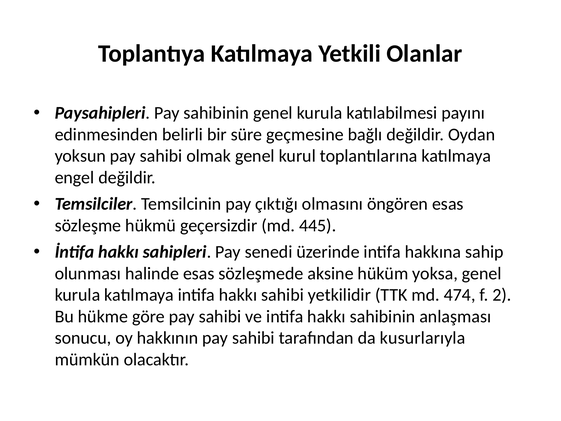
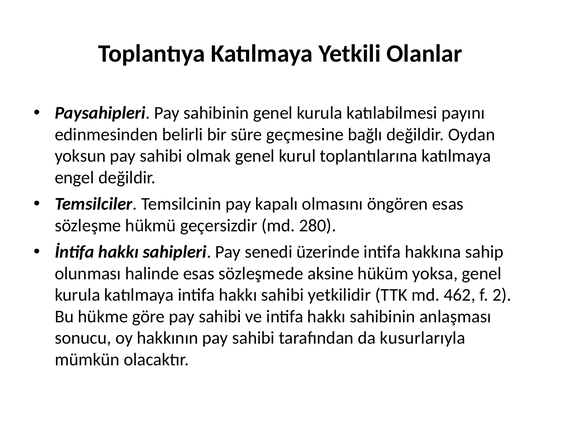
çıktığı: çıktığı -> kapalı (277, 204)
445: 445 -> 280 (318, 225)
474: 474 -> 462 (460, 295)
